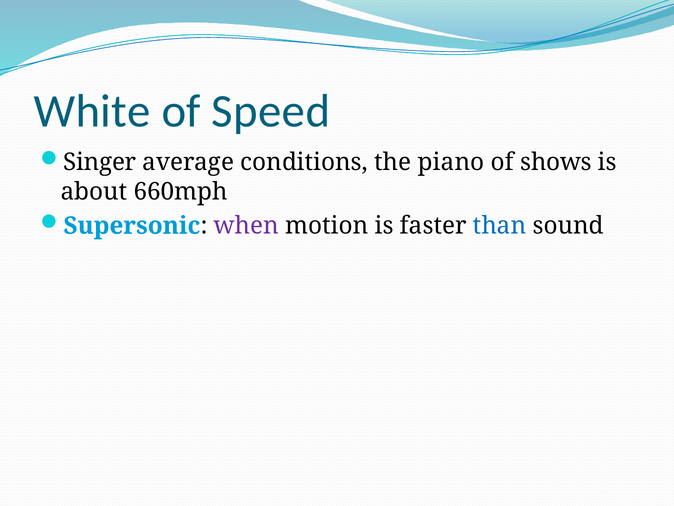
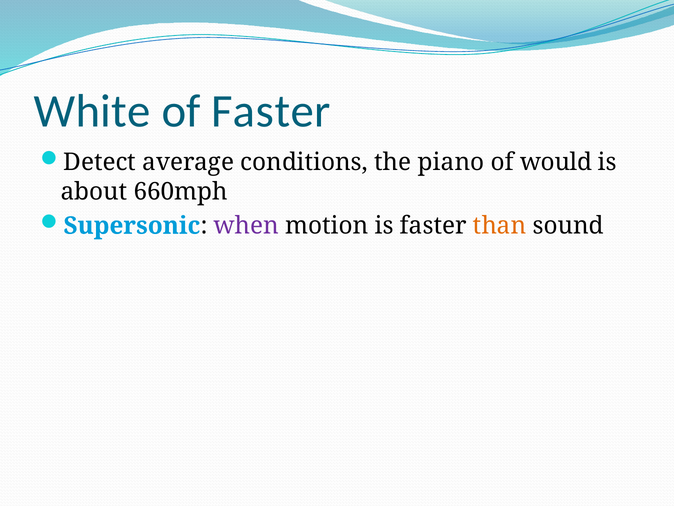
of Speed: Speed -> Faster (271, 111)
Singer: Singer -> Detect (100, 162)
shows: shows -> would (556, 162)
than colour: blue -> orange (500, 226)
